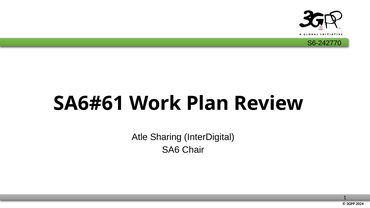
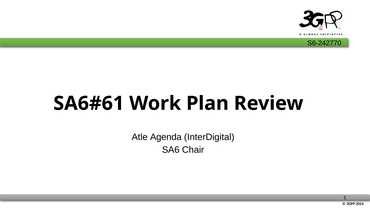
Sharing: Sharing -> Agenda (166, 137)
